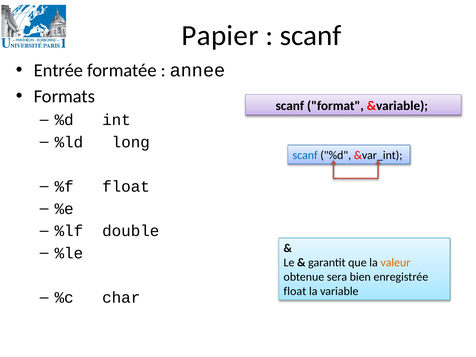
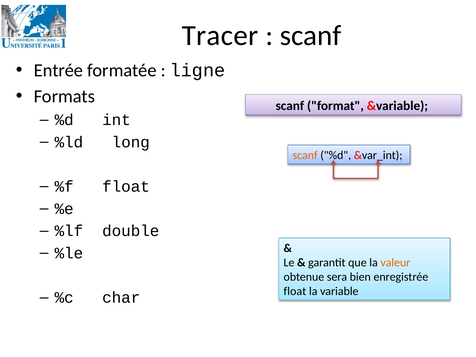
Papier: Papier -> Tracer (220, 35)
annee: annee -> ligne (198, 71)
scanf colour: blue -> orange (305, 155)
